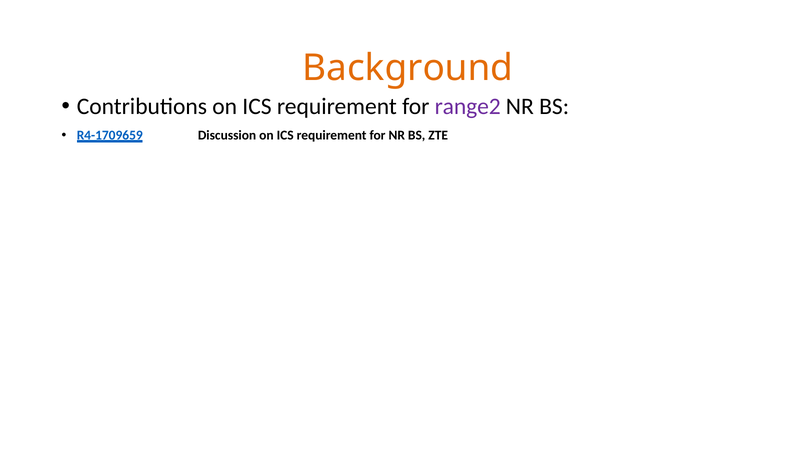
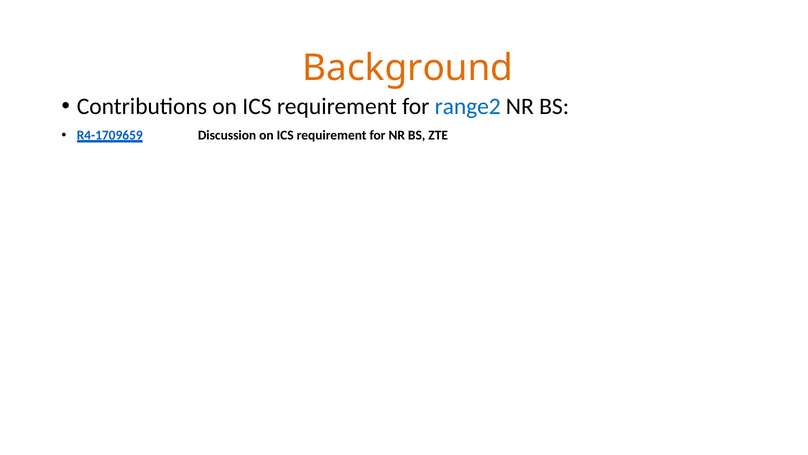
range2 colour: purple -> blue (468, 106)
